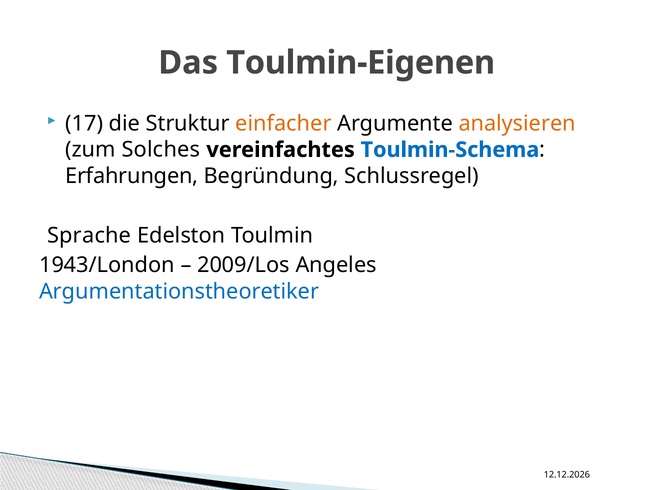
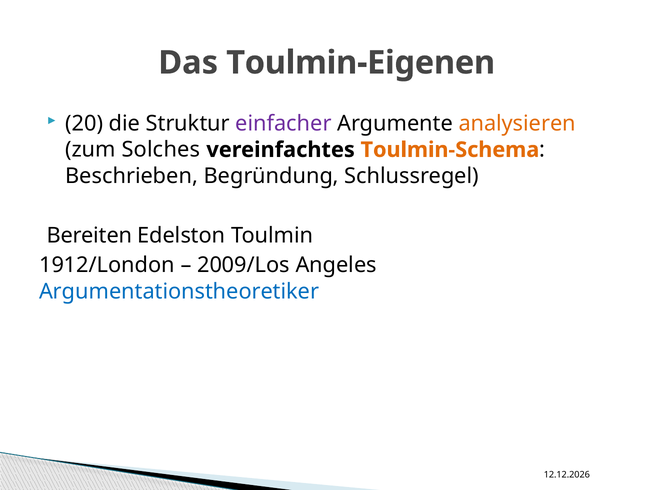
17: 17 -> 20 (84, 124)
einfacher colour: orange -> purple (284, 124)
Toulmin-Schema colour: blue -> orange (450, 150)
Erfahrungen: Erfahrungen -> Beschrieben (132, 176)
Sprache: Sprache -> Bereiten (89, 235)
1943/London: 1943/London -> 1912/London (107, 265)
